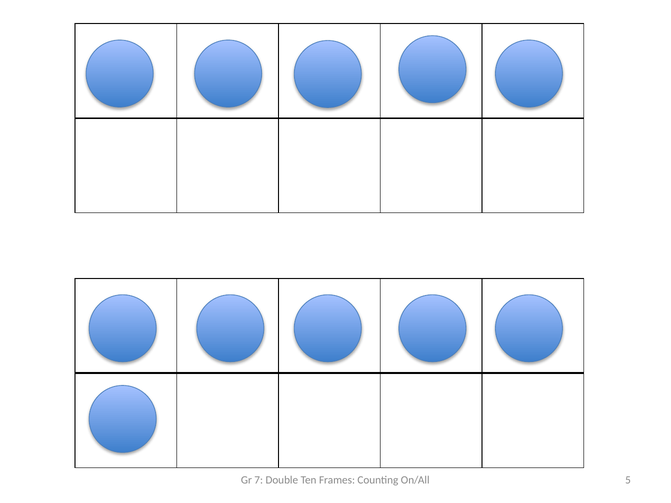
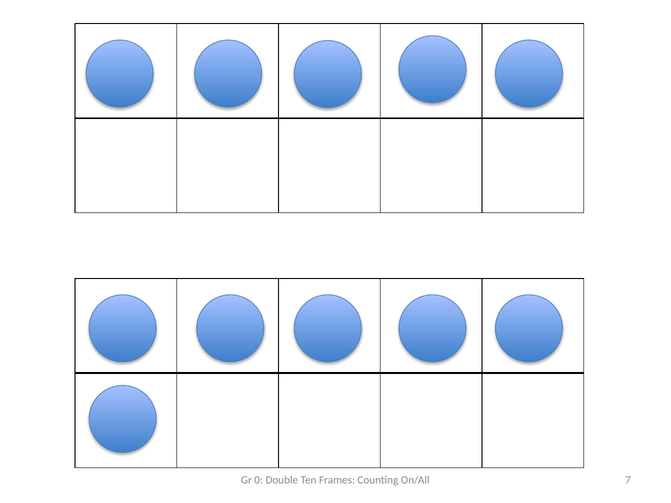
7: 7 -> 0 (259, 480)
5: 5 -> 7 (628, 480)
